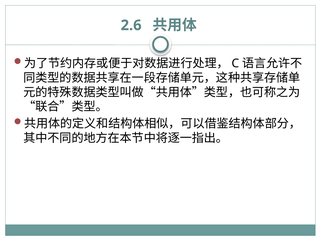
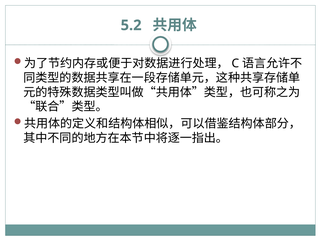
2.6: 2.6 -> 5.2 (131, 25)
